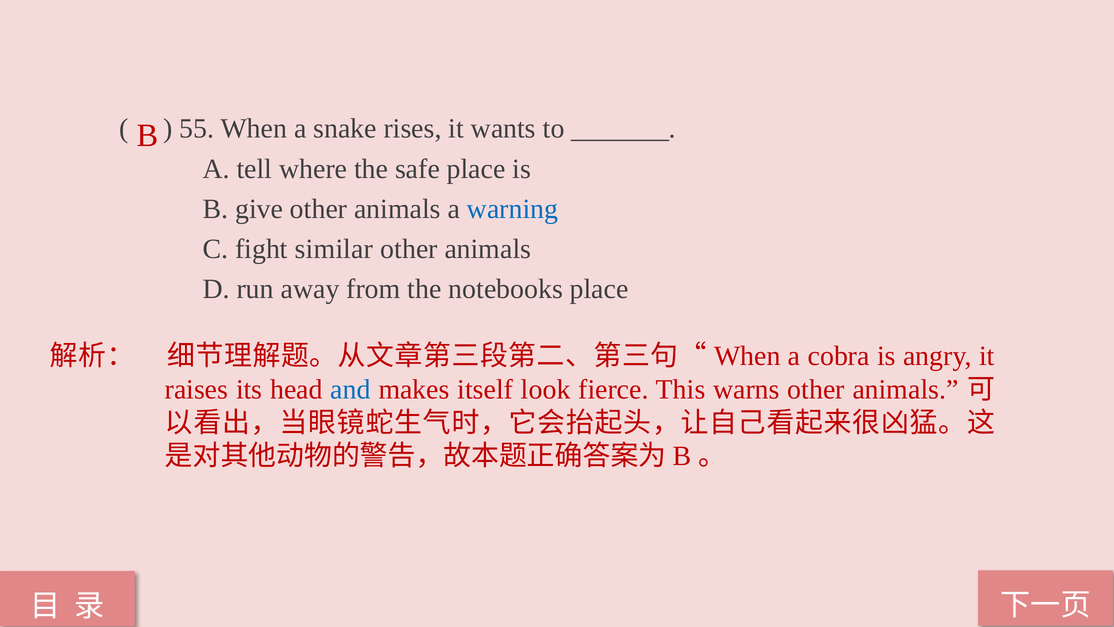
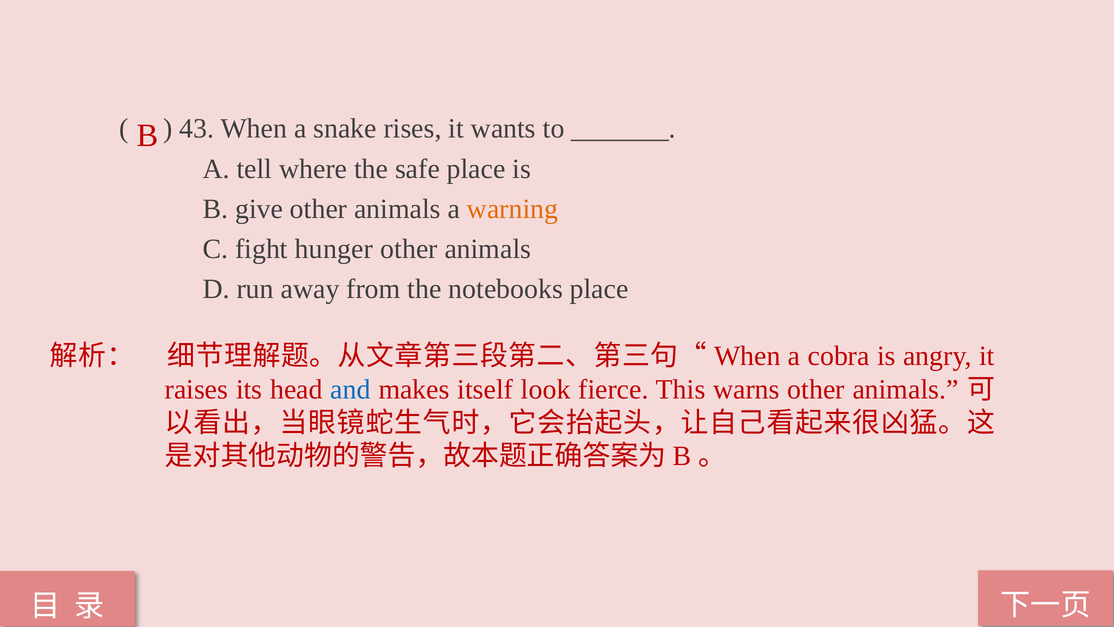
55: 55 -> 43 (197, 129)
warning colour: blue -> orange (513, 209)
similar: similar -> hunger (334, 249)
